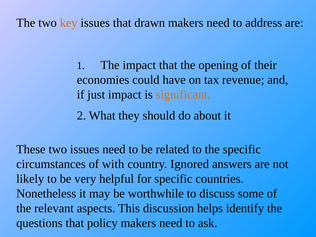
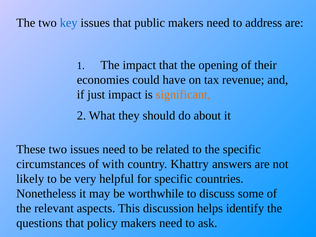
key colour: orange -> blue (69, 23)
drawn: drawn -> public (150, 23)
Ignored: Ignored -> Khattry (190, 164)
